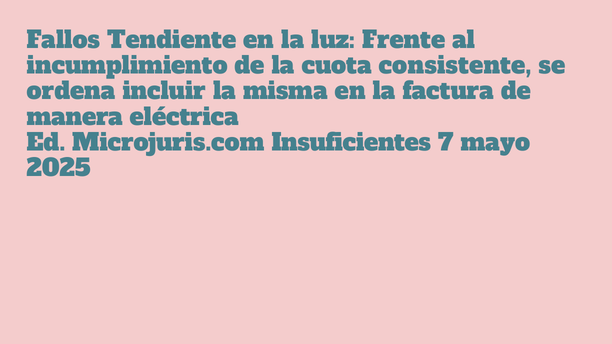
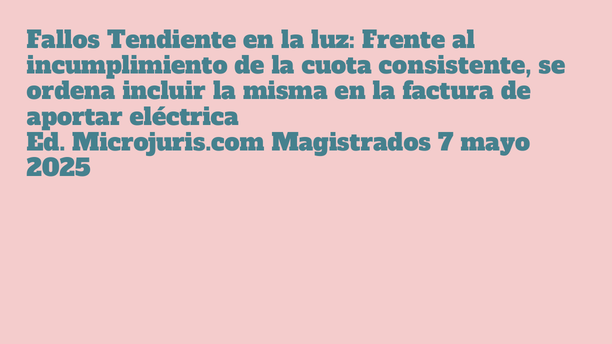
manera: manera -> aportar (75, 117)
Insuficientes: Insuficientes -> Magistrados (351, 143)
